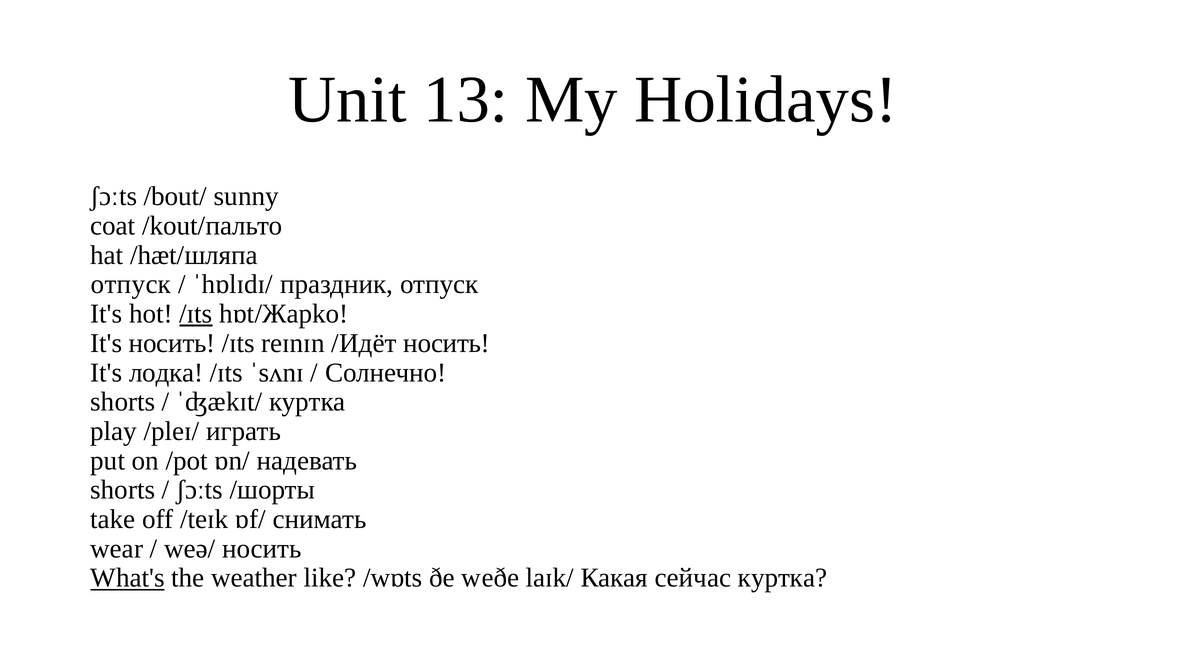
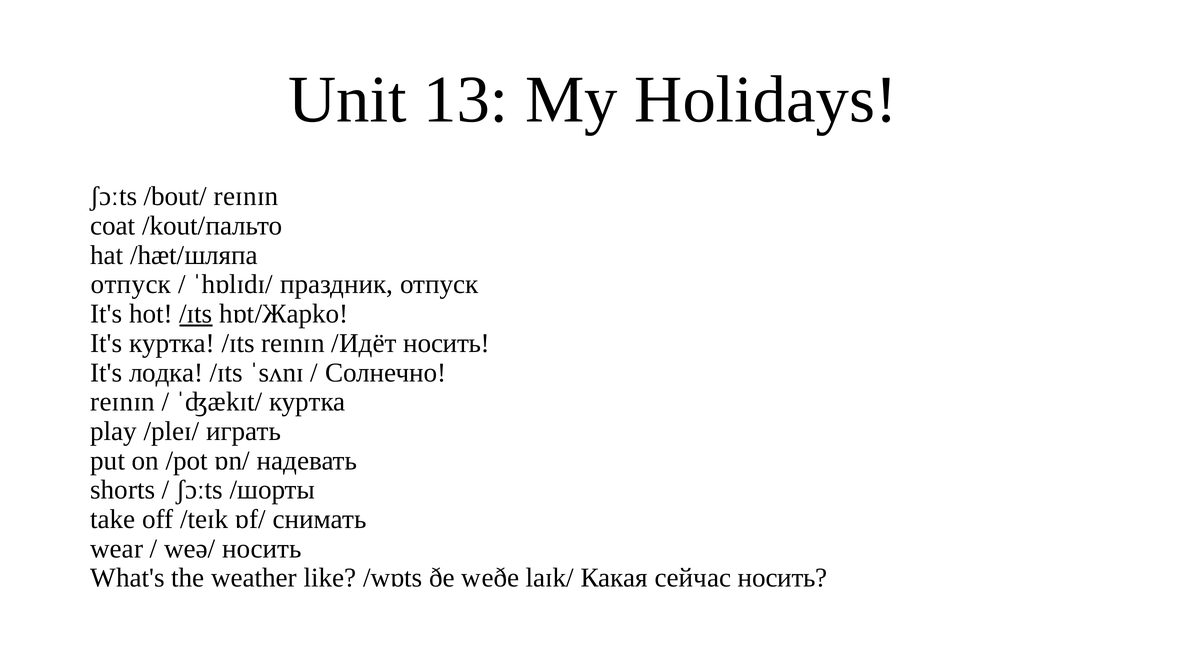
/bout/ sunny: sunny -> reɪnɪn (246, 197)
It's носить: носить -> куртка (172, 343)
shorts: shorts -> reɪnɪn (123, 402)
What's underline: present -> none (127, 578)
сейчас куртка: куртка -> носить (783, 578)
